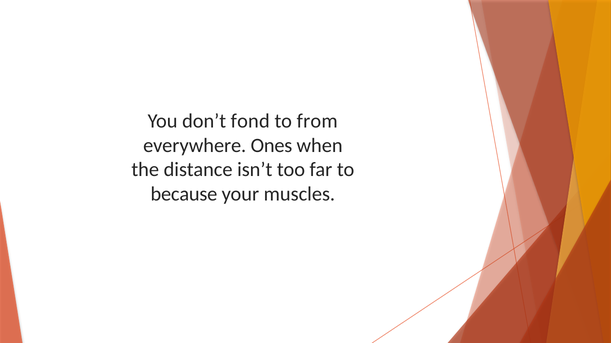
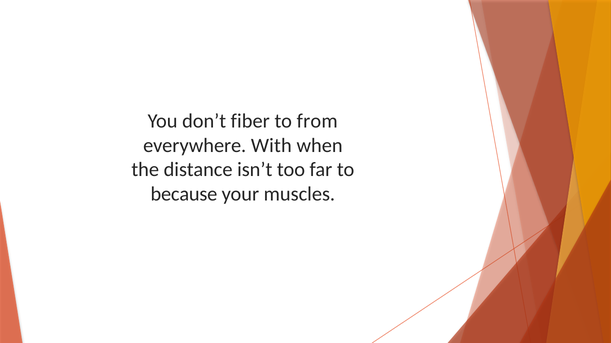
fond: fond -> fiber (250, 121)
Ones: Ones -> With (271, 146)
